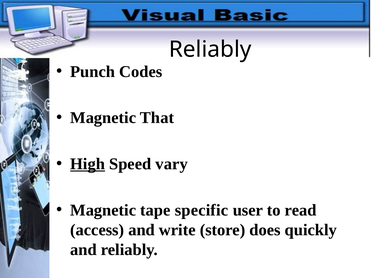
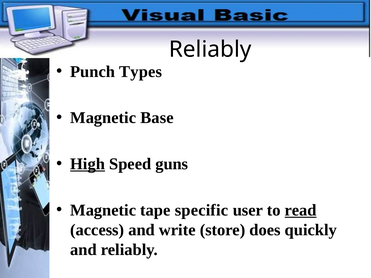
Codes: Codes -> Types (141, 72)
That: That -> Base (157, 118)
vary: vary -> guns (172, 164)
read underline: none -> present (301, 210)
